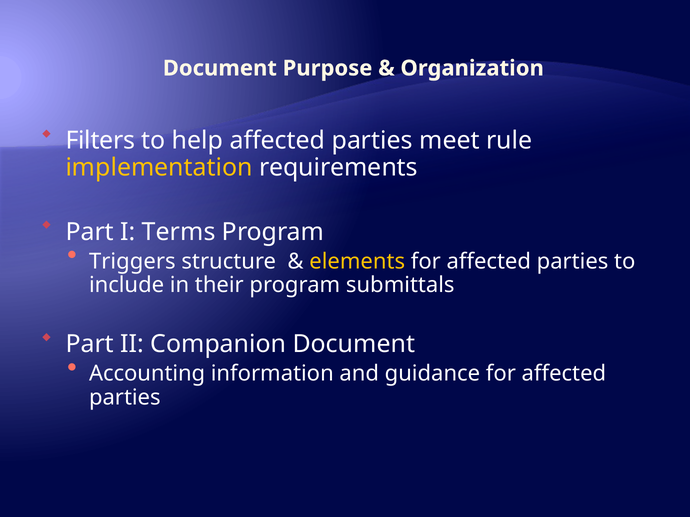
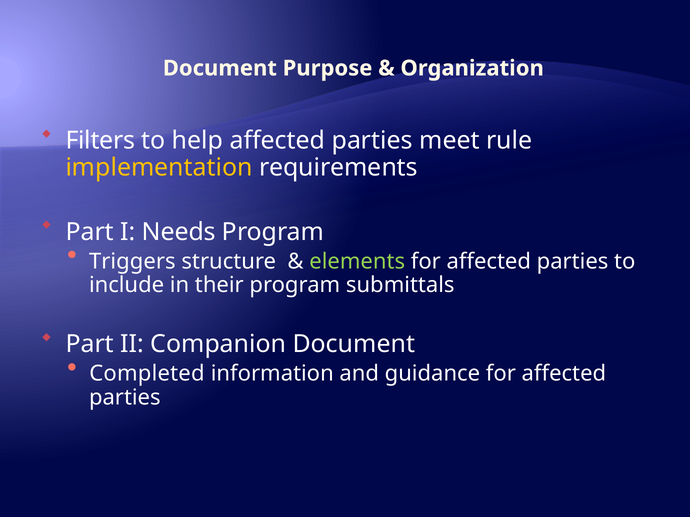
Terms: Terms -> Needs (179, 232)
elements colour: yellow -> light green (357, 262)
Accounting: Accounting -> Completed (147, 374)
